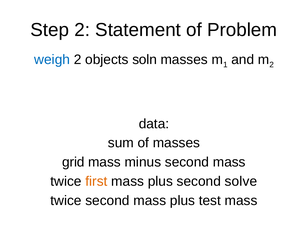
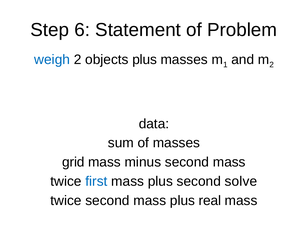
Step 2: 2 -> 6 (82, 30)
objects soln: soln -> plus (145, 59)
first colour: orange -> blue (96, 181)
test: test -> real (210, 200)
